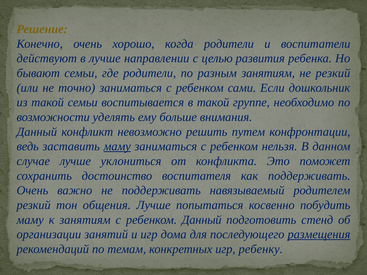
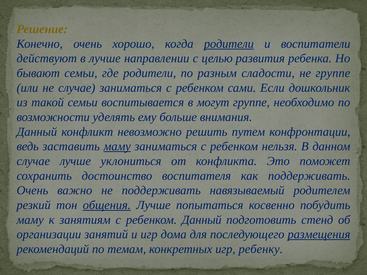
родители underline: none -> present (229, 44)
разным занятиям: занятиям -> сладости (268, 73)
не резкий: резкий -> группе (333, 73)
не точно: точно -> случае (77, 88)
в такой: такой -> могут (213, 103)
общения underline: none -> present (107, 205)
